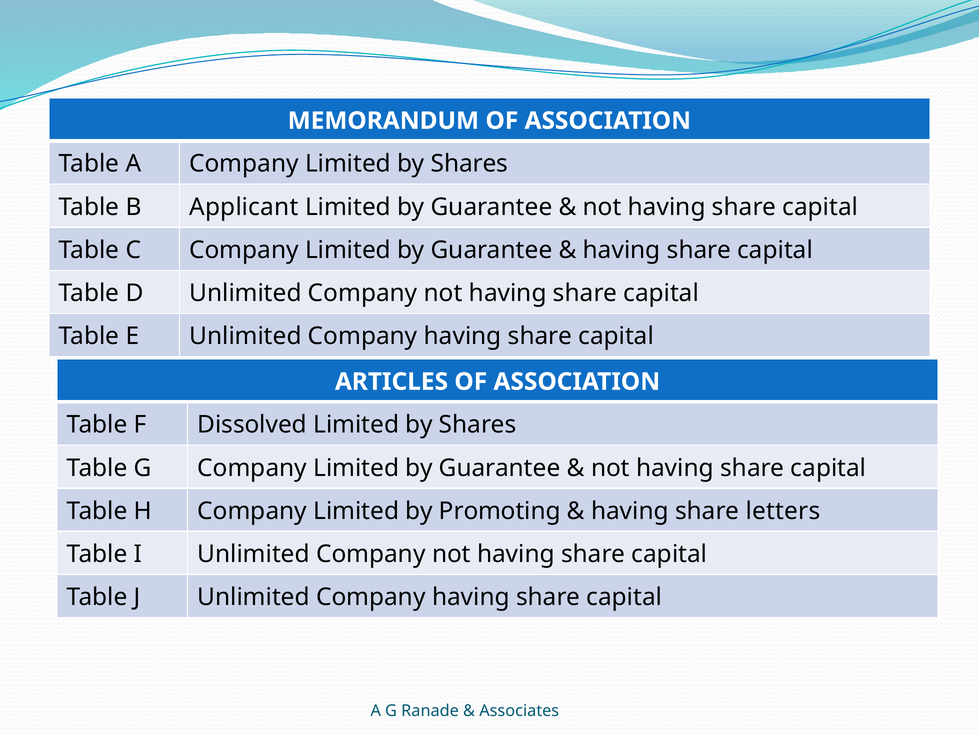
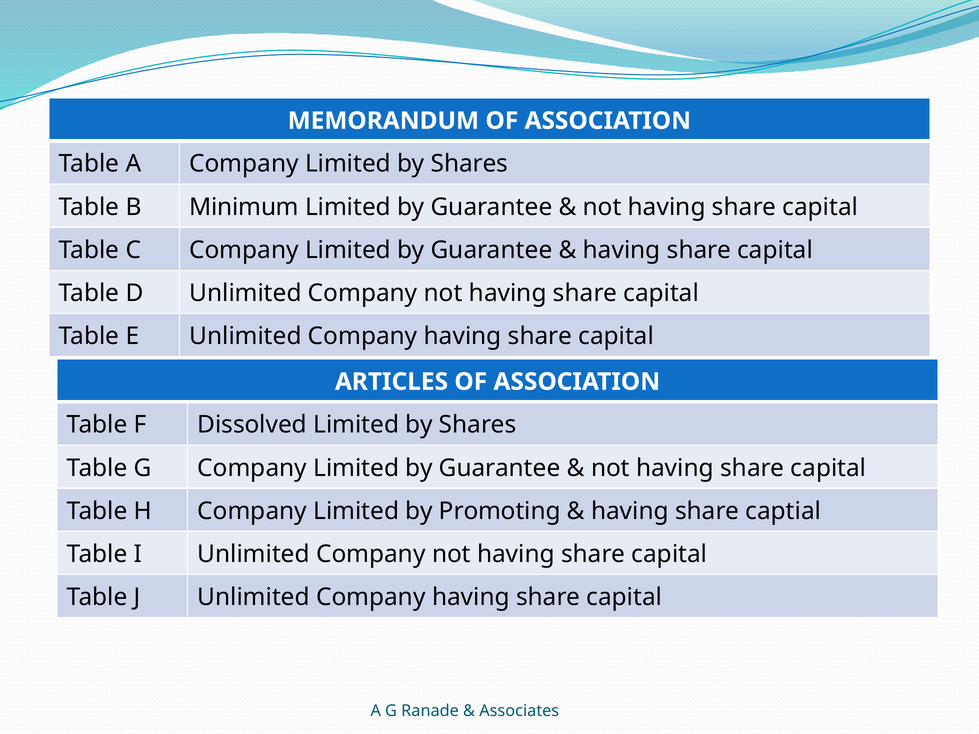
Applicant: Applicant -> Minimum (244, 207)
letters: letters -> captial (783, 511)
